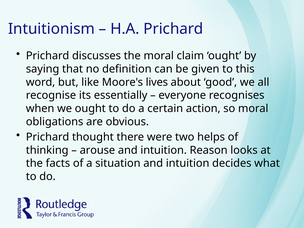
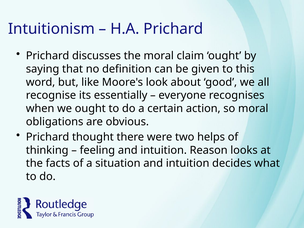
lives: lives -> look (157, 82)
arouse: arouse -> feeling (97, 150)
